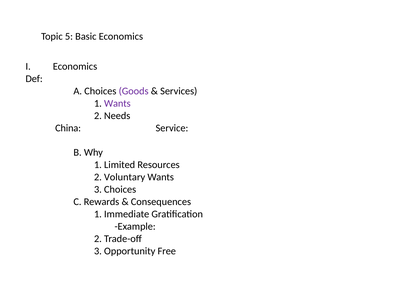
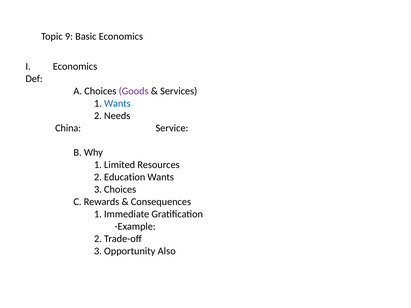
5: 5 -> 9 (69, 37)
Wants colour: purple -> blue (117, 103)
Voluntary: Voluntary -> Education (125, 177)
Free: Free -> Also (167, 251)
